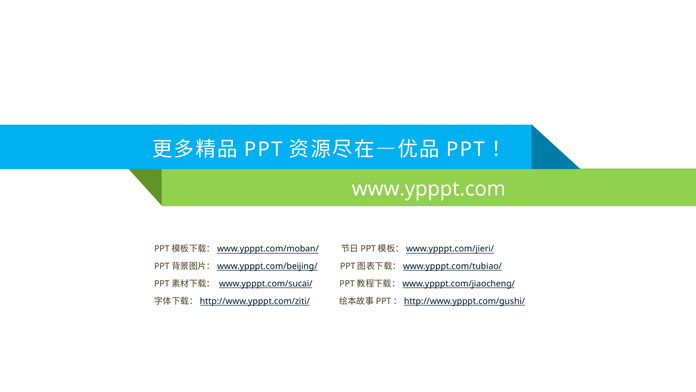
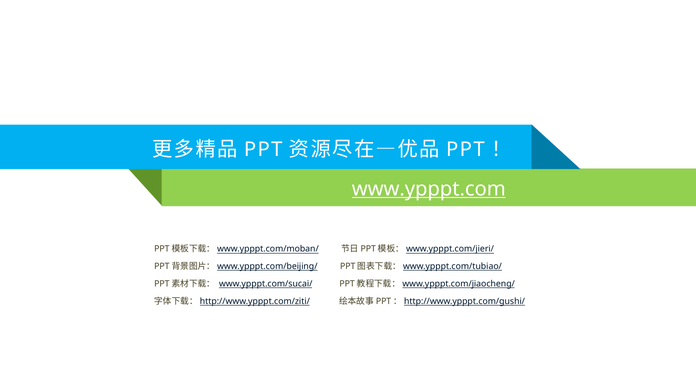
www.ypppt.com underline: none -> present (429, 189)
